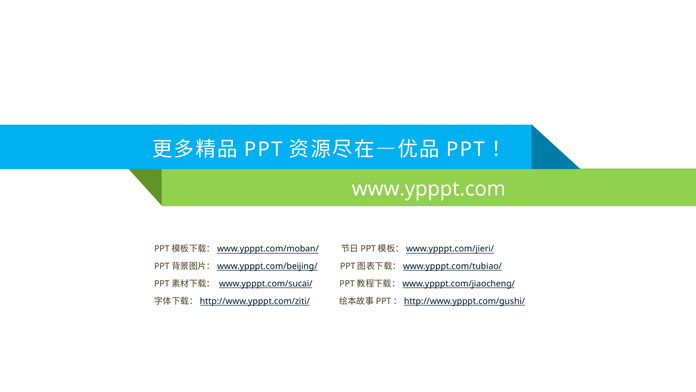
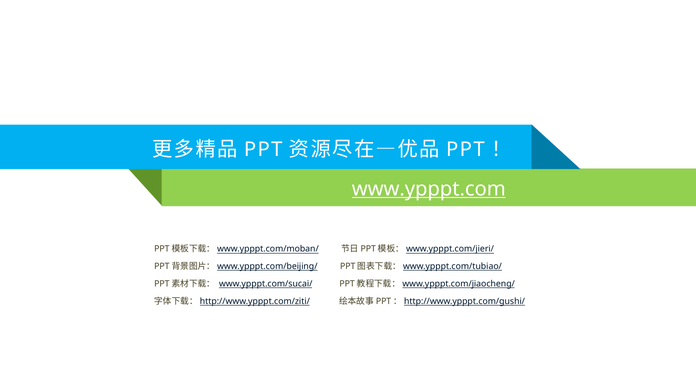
www.ypppt.com underline: none -> present (429, 189)
